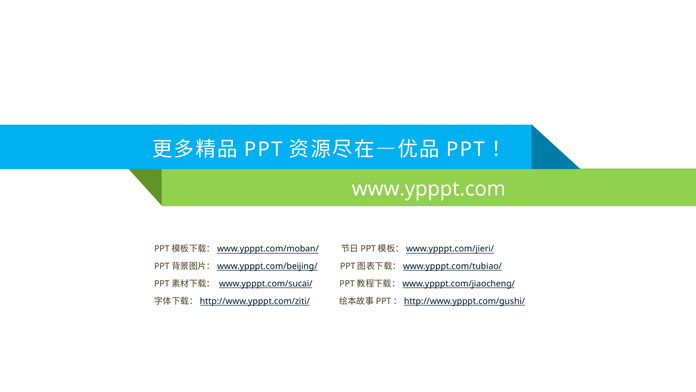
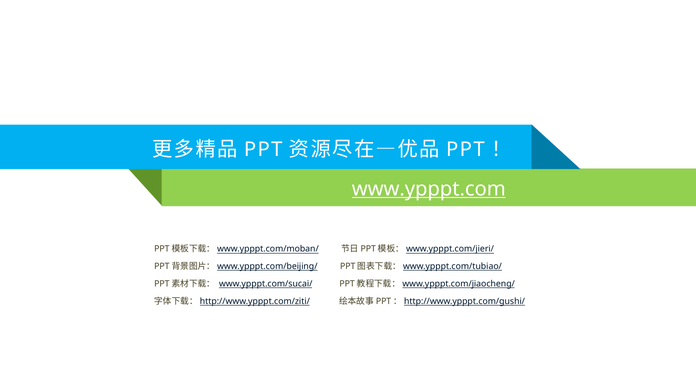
www.ypppt.com underline: none -> present (429, 189)
